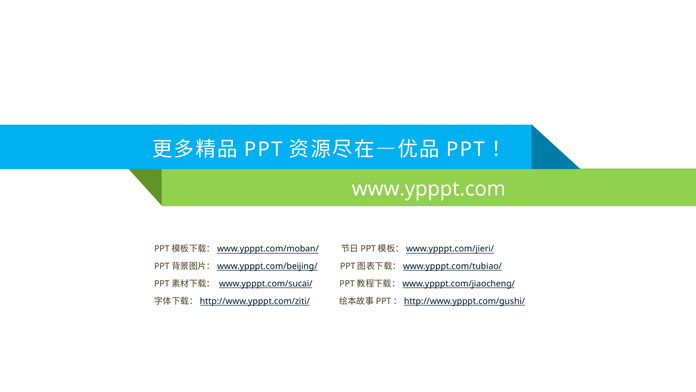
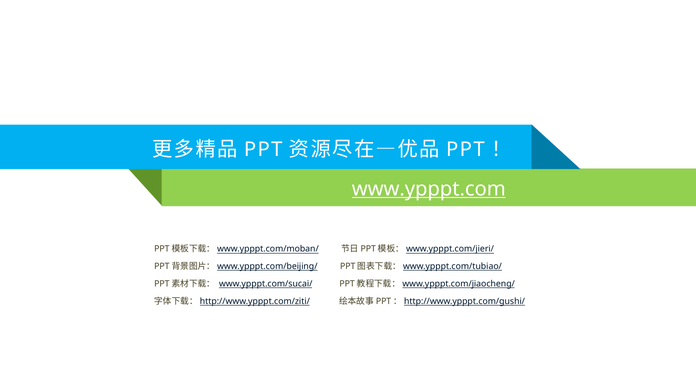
www.ypppt.com underline: none -> present (429, 189)
